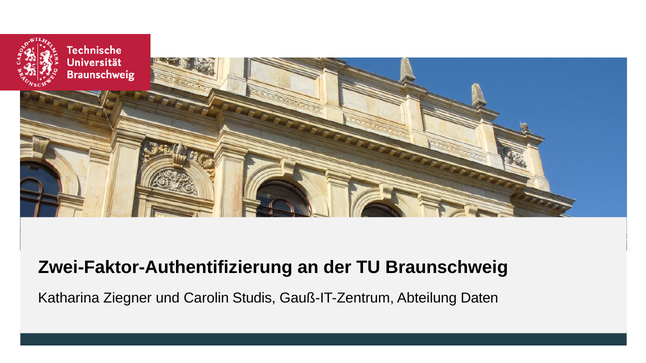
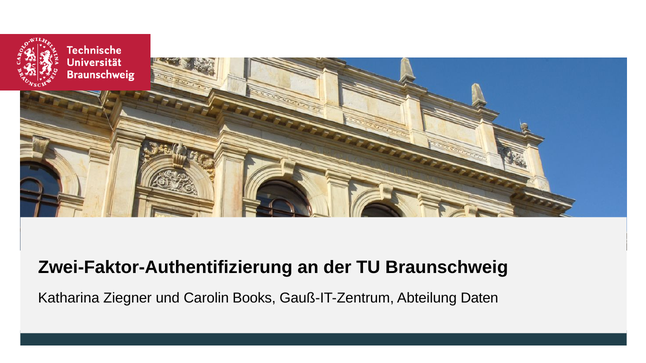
Studis: Studis -> Books (254, 298)
